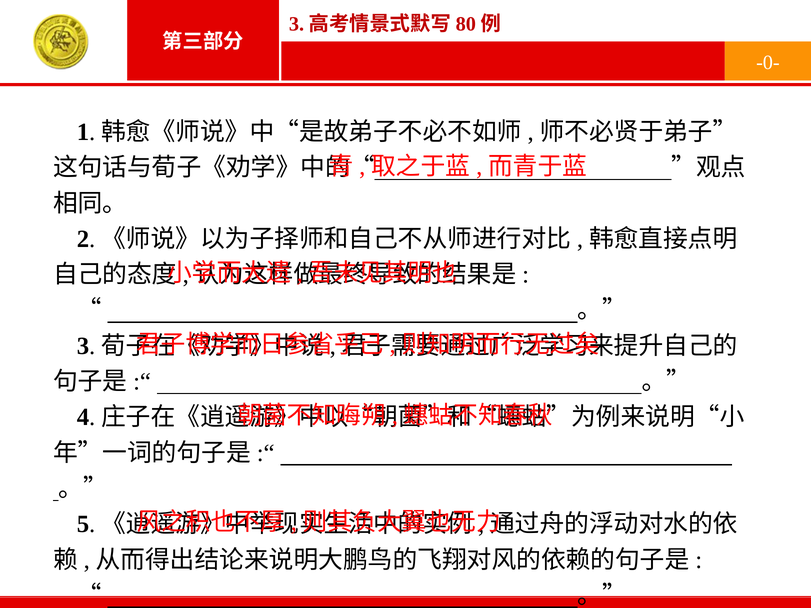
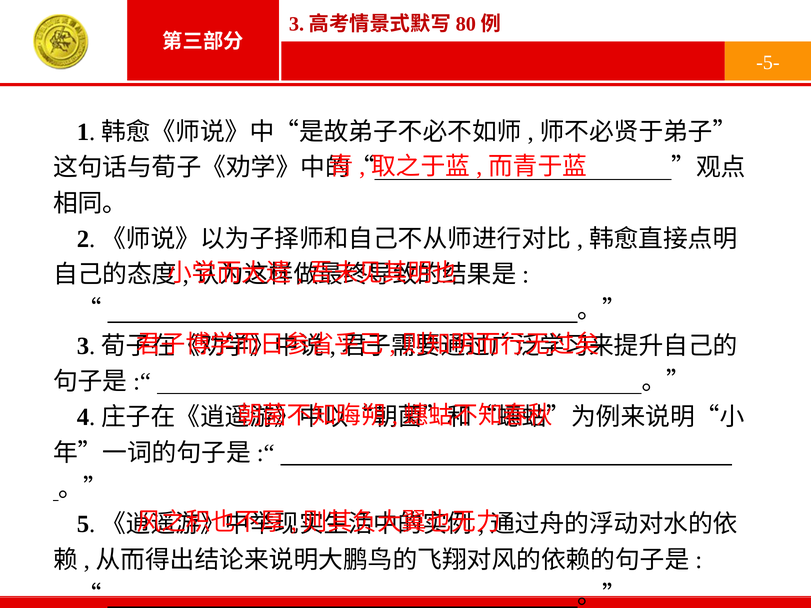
-0-: -0- -> -5- (768, 63)
